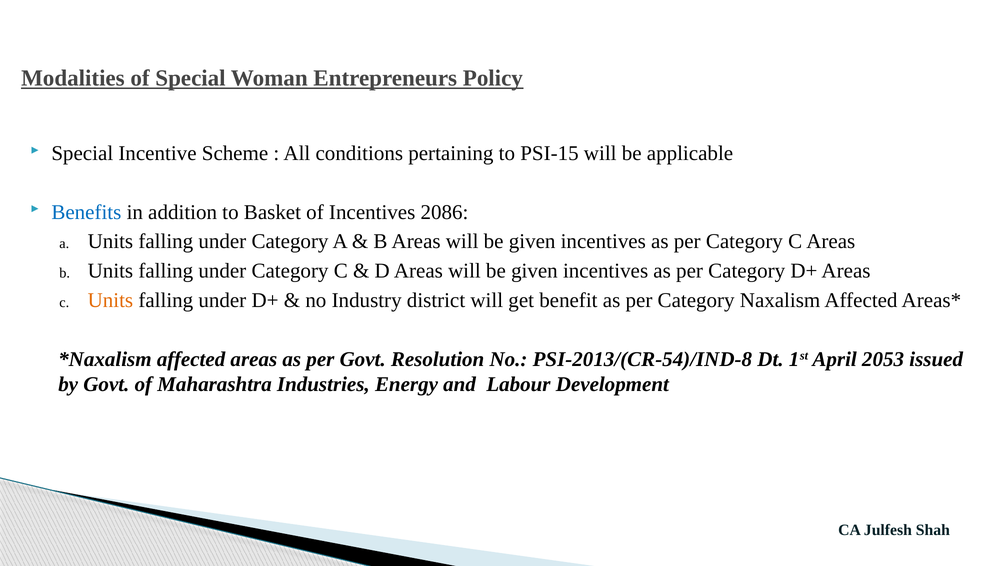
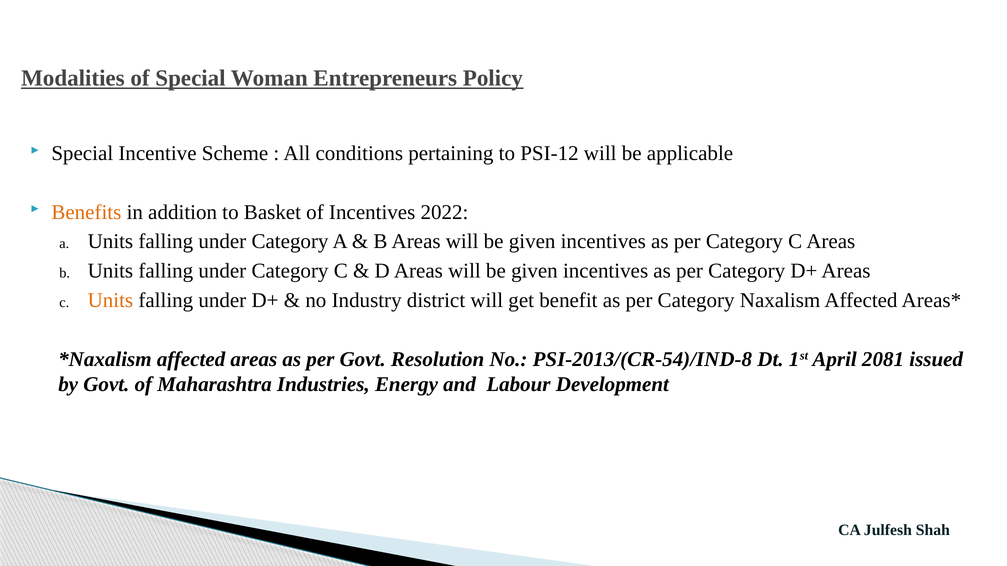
PSI-15: PSI-15 -> PSI-12 (549, 154)
Benefits colour: blue -> orange (86, 212)
2086: 2086 -> 2022 (445, 212)
2053: 2053 -> 2081 (883, 359)
